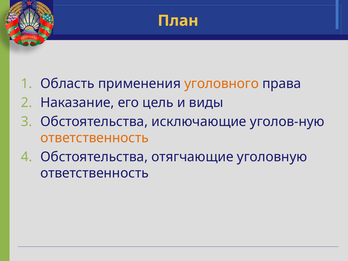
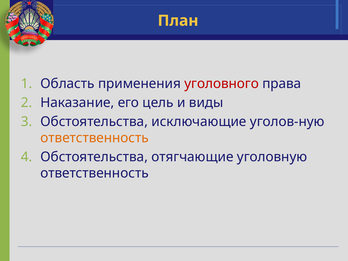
уголовного colour: orange -> red (222, 84)
